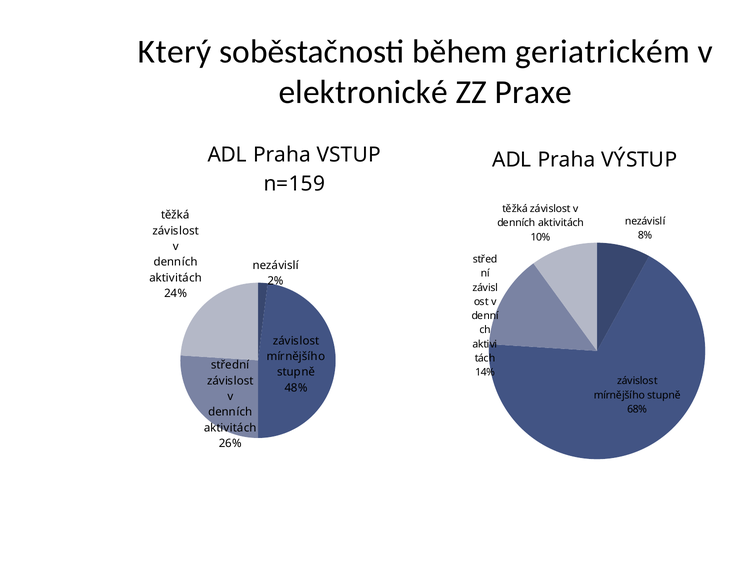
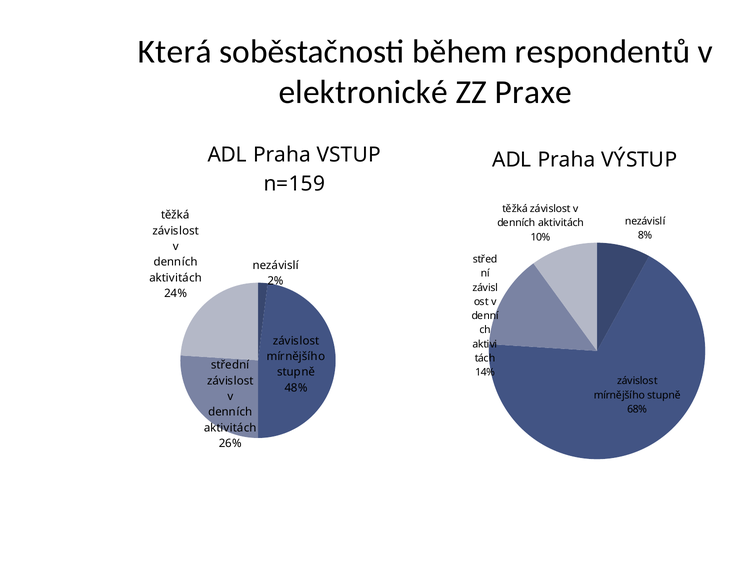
Který: Který -> Která (175, 52)
geriatrickém: geriatrickém -> respondentů (603, 52)
